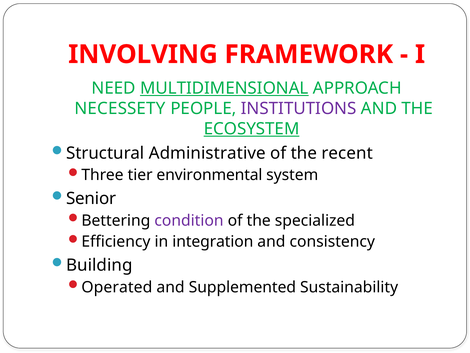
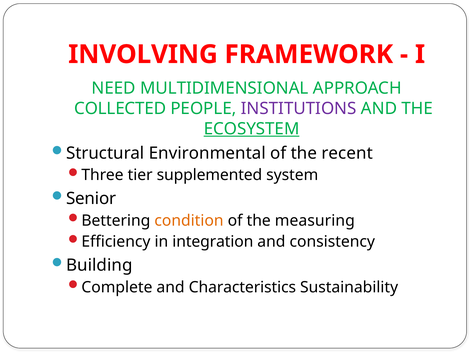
MULTIDIMENSIONAL underline: present -> none (224, 88)
NECESSETY: NECESSETY -> COLLECTED (120, 108)
Administrative: Administrative -> Environmental (207, 153)
environmental: environmental -> supplemented (209, 175)
condition colour: purple -> orange (189, 220)
specialized: specialized -> measuring (315, 220)
Operated: Operated -> Complete (117, 287)
Supplemented: Supplemented -> Characteristics (242, 287)
